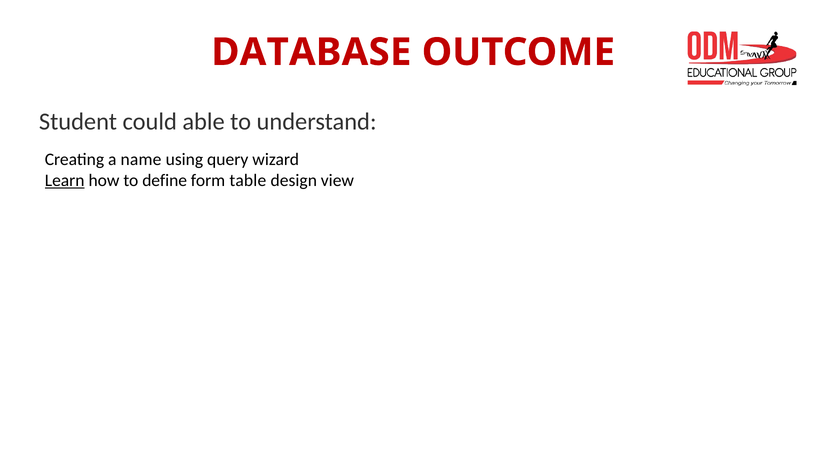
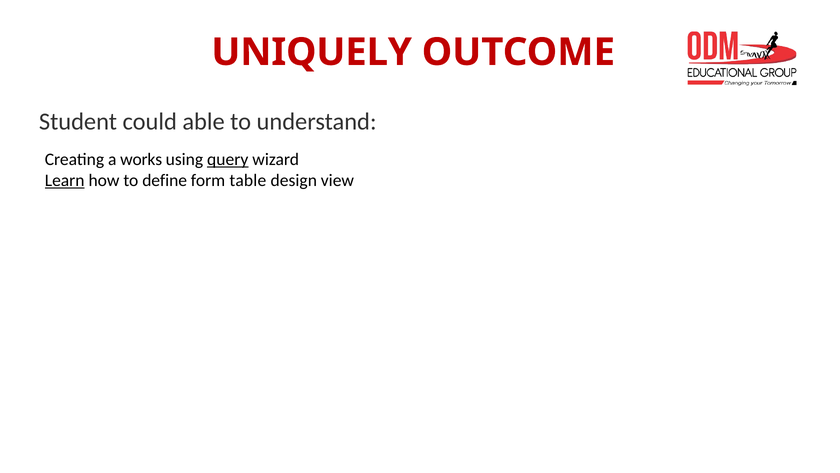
DATABASE: DATABASE -> UNIQUELY (312, 52)
name: name -> works (141, 159)
query underline: none -> present (228, 159)
